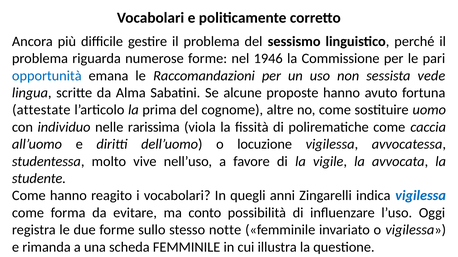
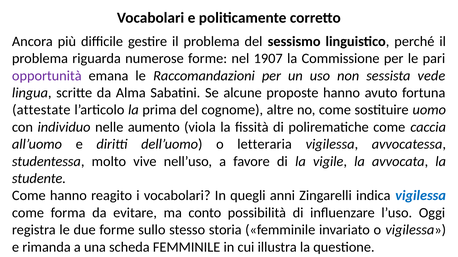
1946: 1946 -> 1907 (268, 59)
opportunità colour: blue -> purple (47, 76)
rarissima: rarissima -> aumento (154, 127)
locuzione: locuzione -> letteraria (265, 145)
notte: notte -> storia (225, 230)
